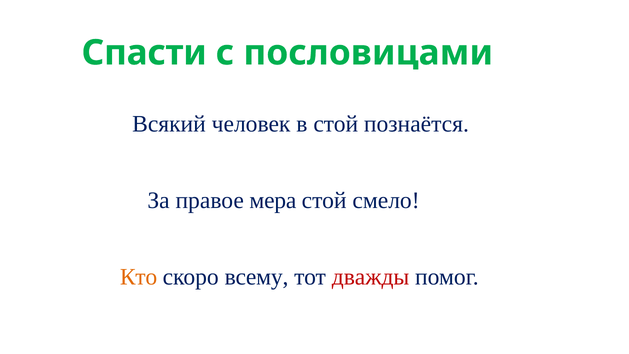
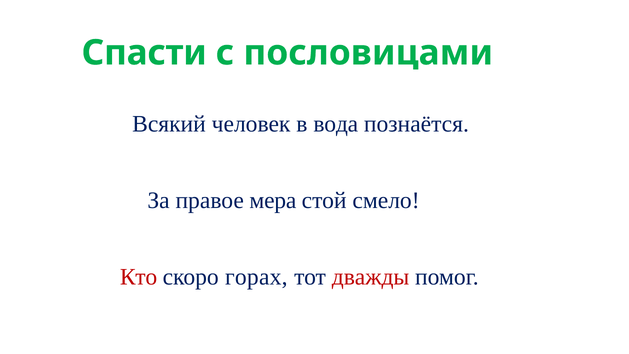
в стой: стой -> вода (336, 124)
Кто colour: orange -> red (139, 277)
всему: всему -> горах (256, 277)
